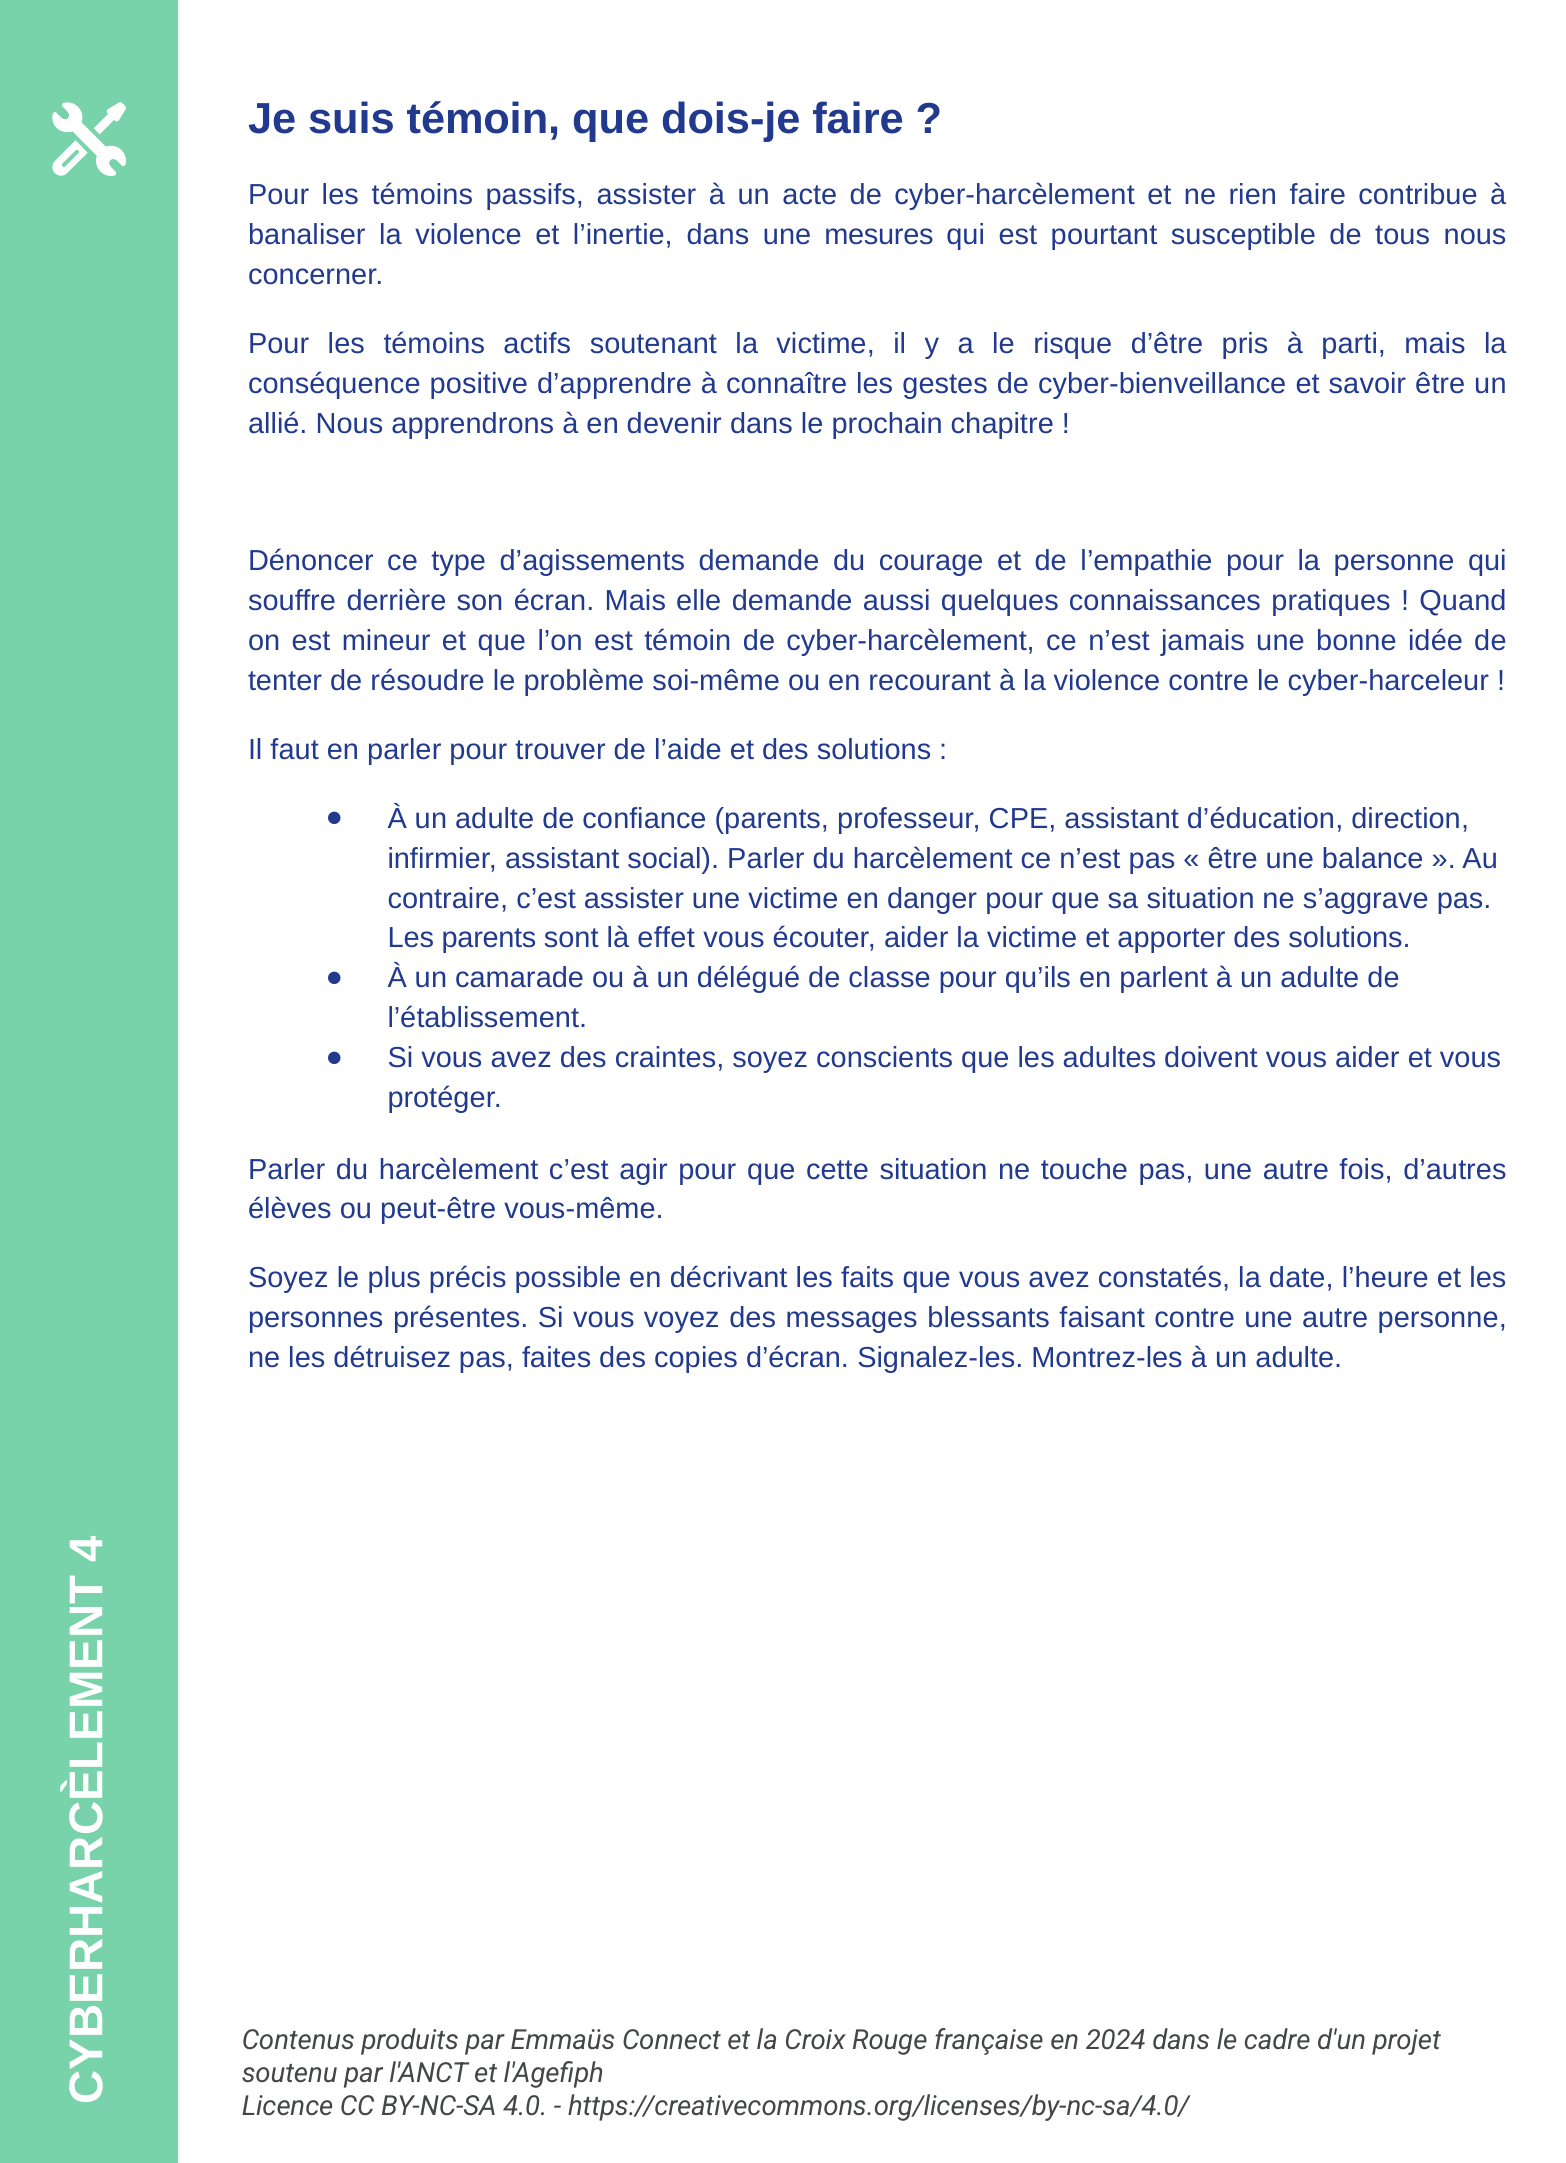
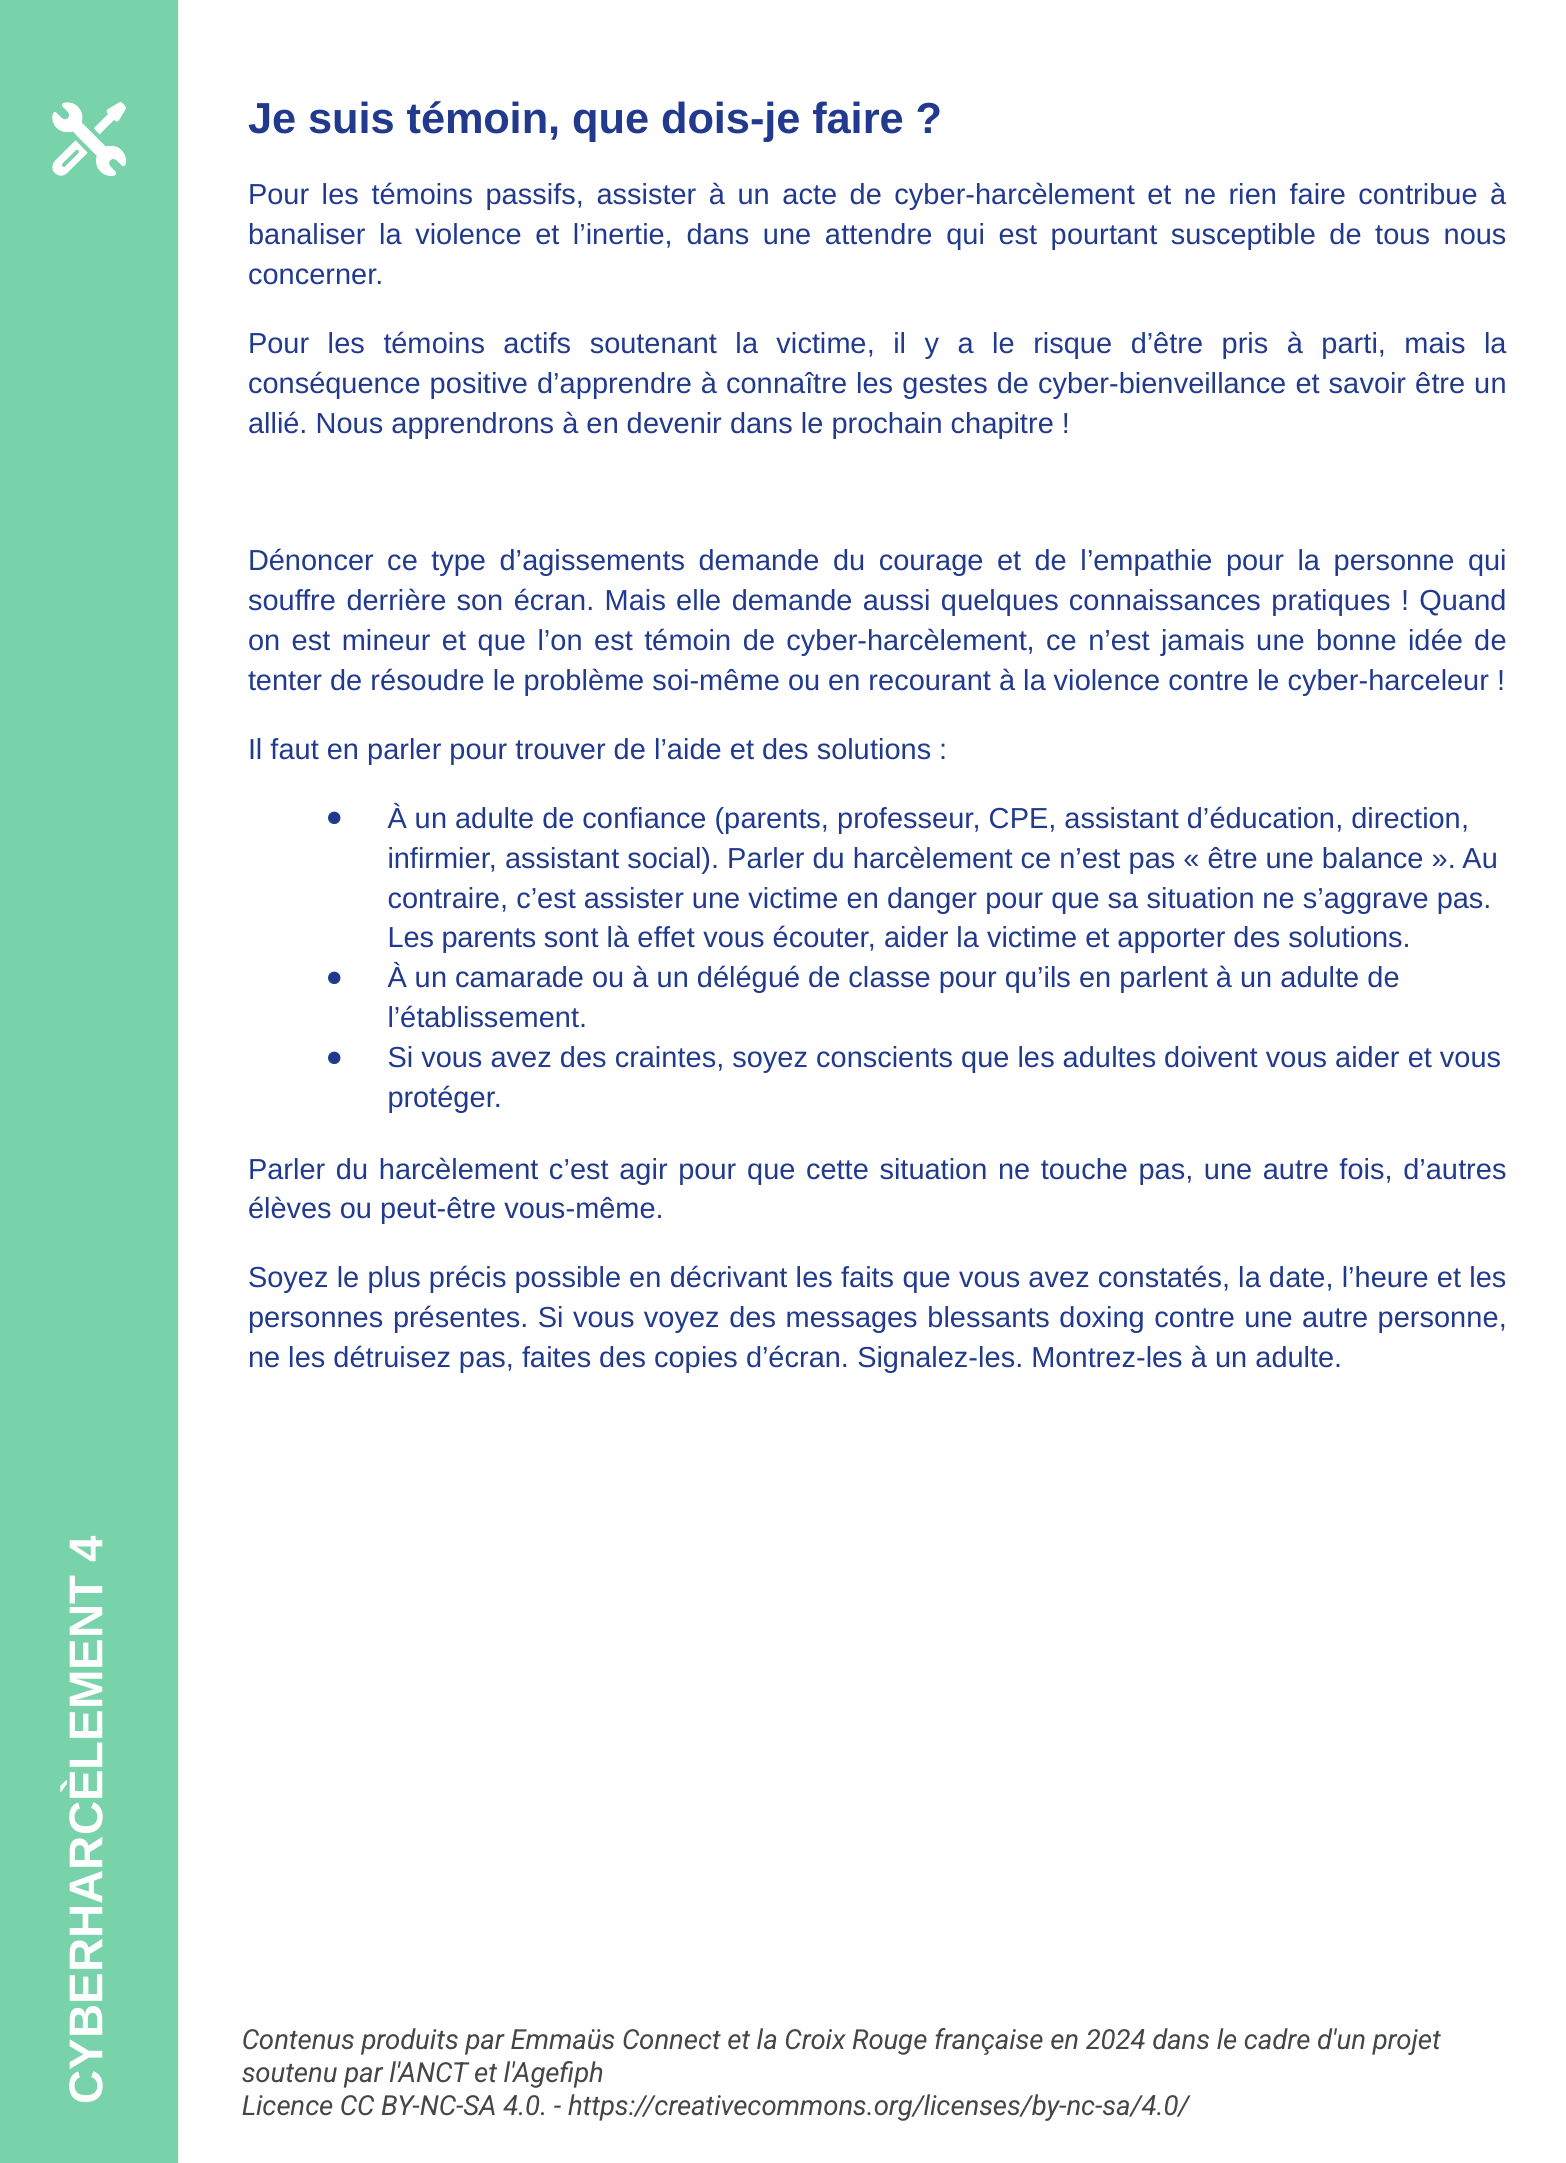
mesures: mesures -> attendre (879, 235)
faisant: faisant -> doxing (1102, 1318)
